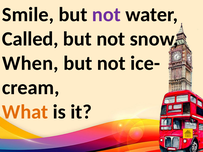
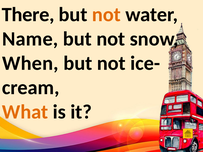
Smile: Smile -> There (28, 15)
not colour: purple -> orange (106, 15)
Called: Called -> Name (30, 39)
